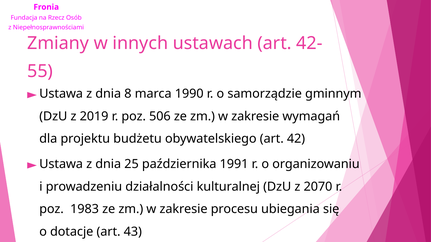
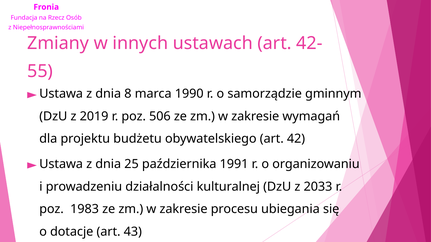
2070: 2070 -> 2033 (318, 187)
